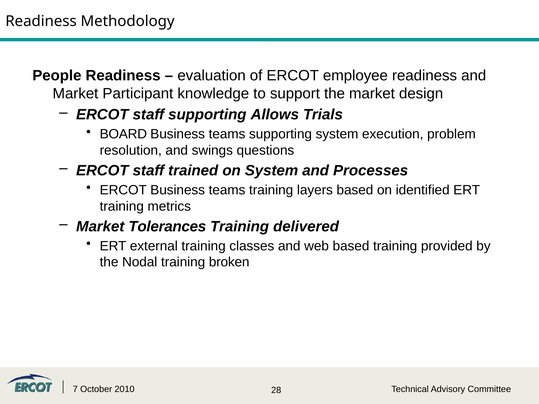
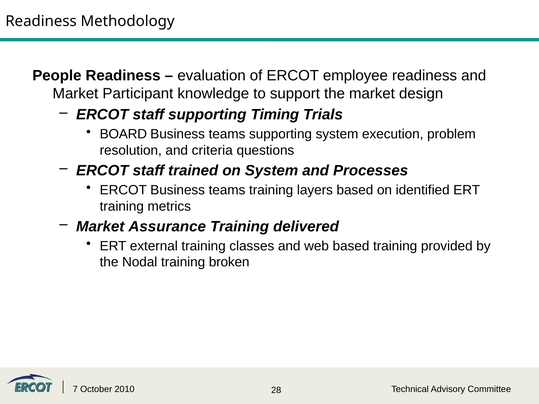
Allows: Allows -> Timing (275, 115)
swings: swings -> criteria (212, 150)
Tolerances: Tolerances -> Assurance (167, 227)
